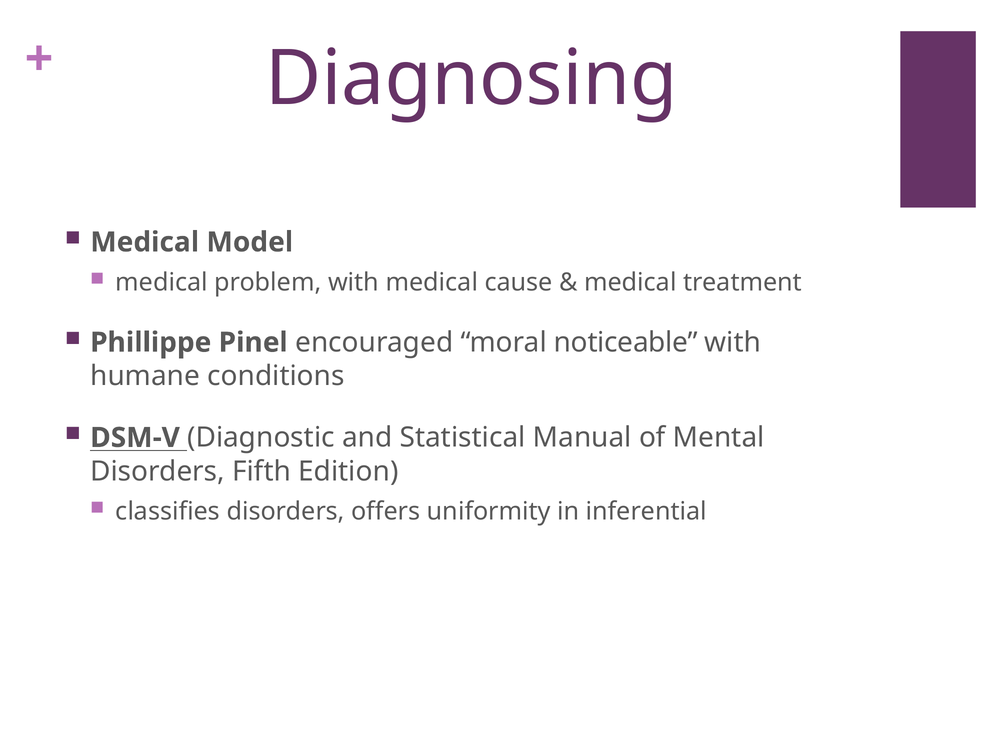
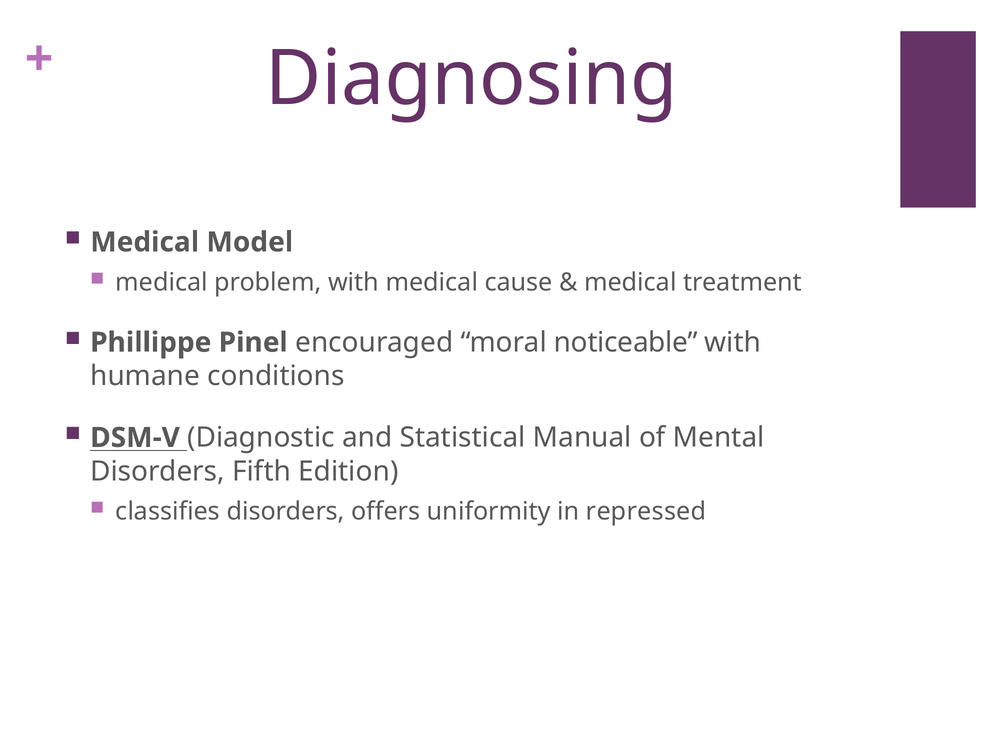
inferential: inferential -> repressed (646, 511)
